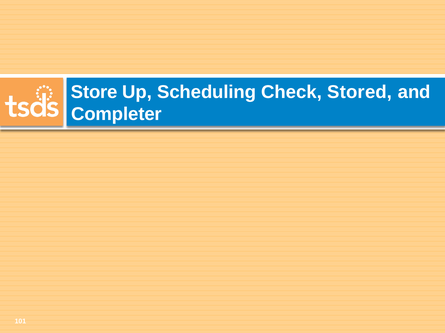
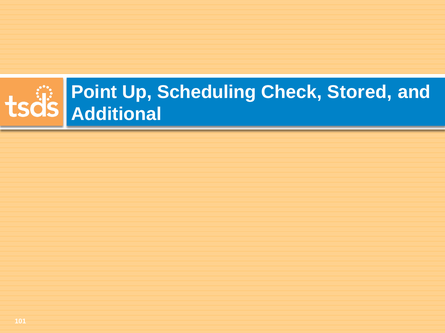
Store: Store -> Point (94, 92)
Completer: Completer -> Additional (116, 114)
